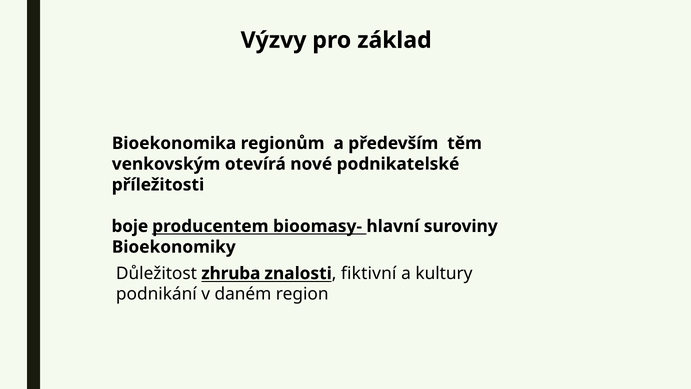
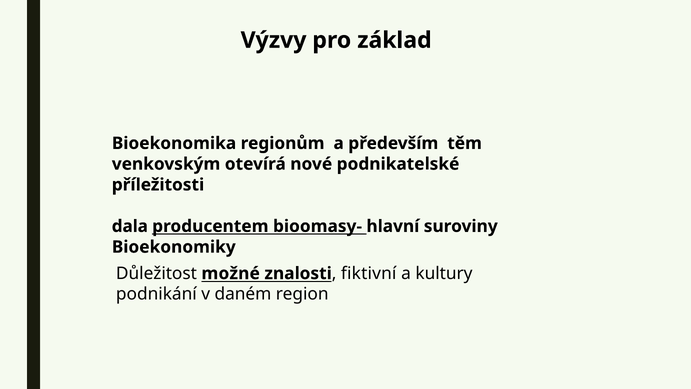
boje: boje -> dala (130, 226)
zhruba: zhruba -> možné (231, 273)
